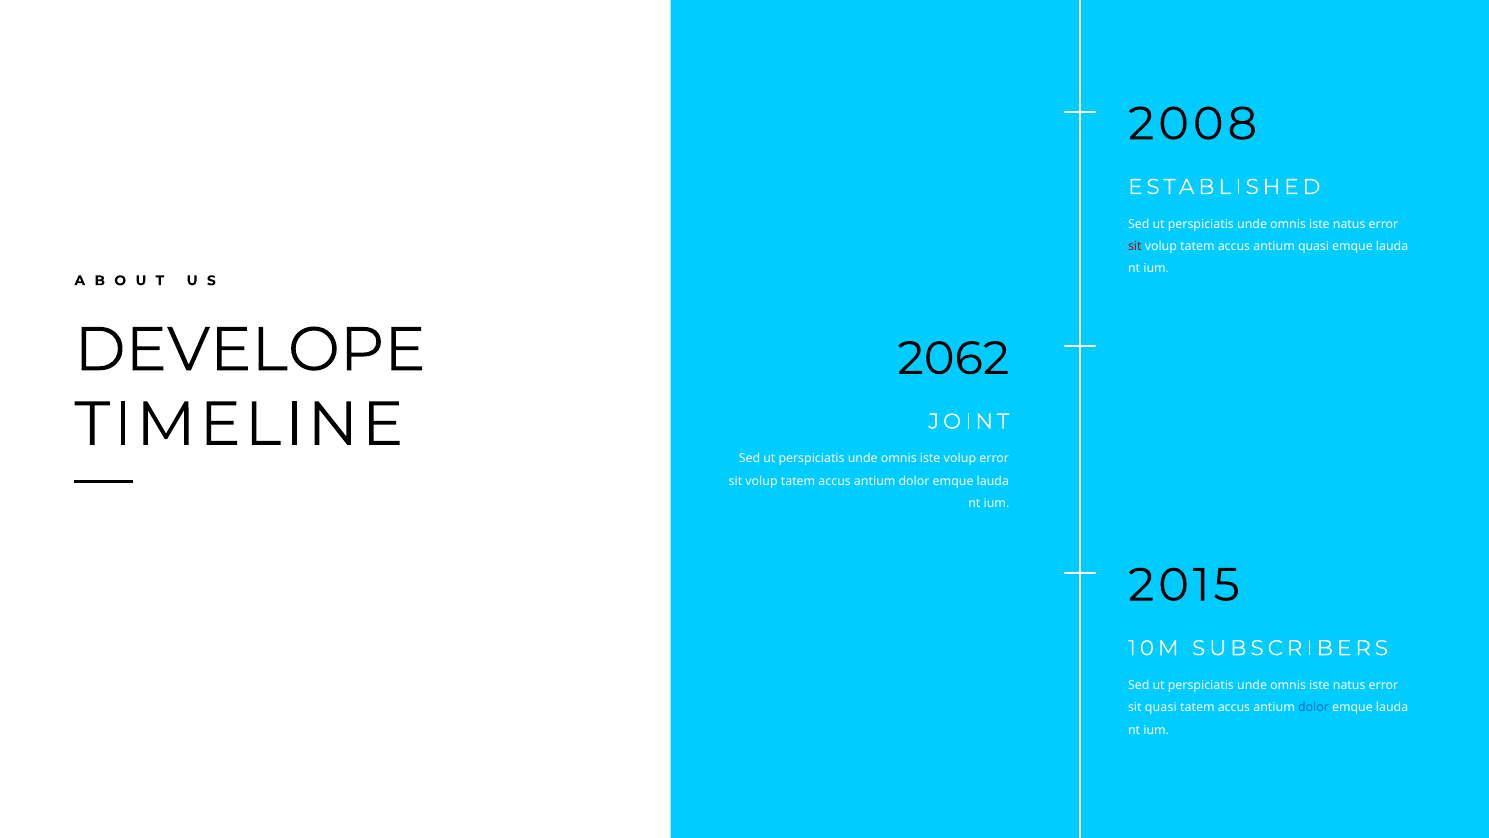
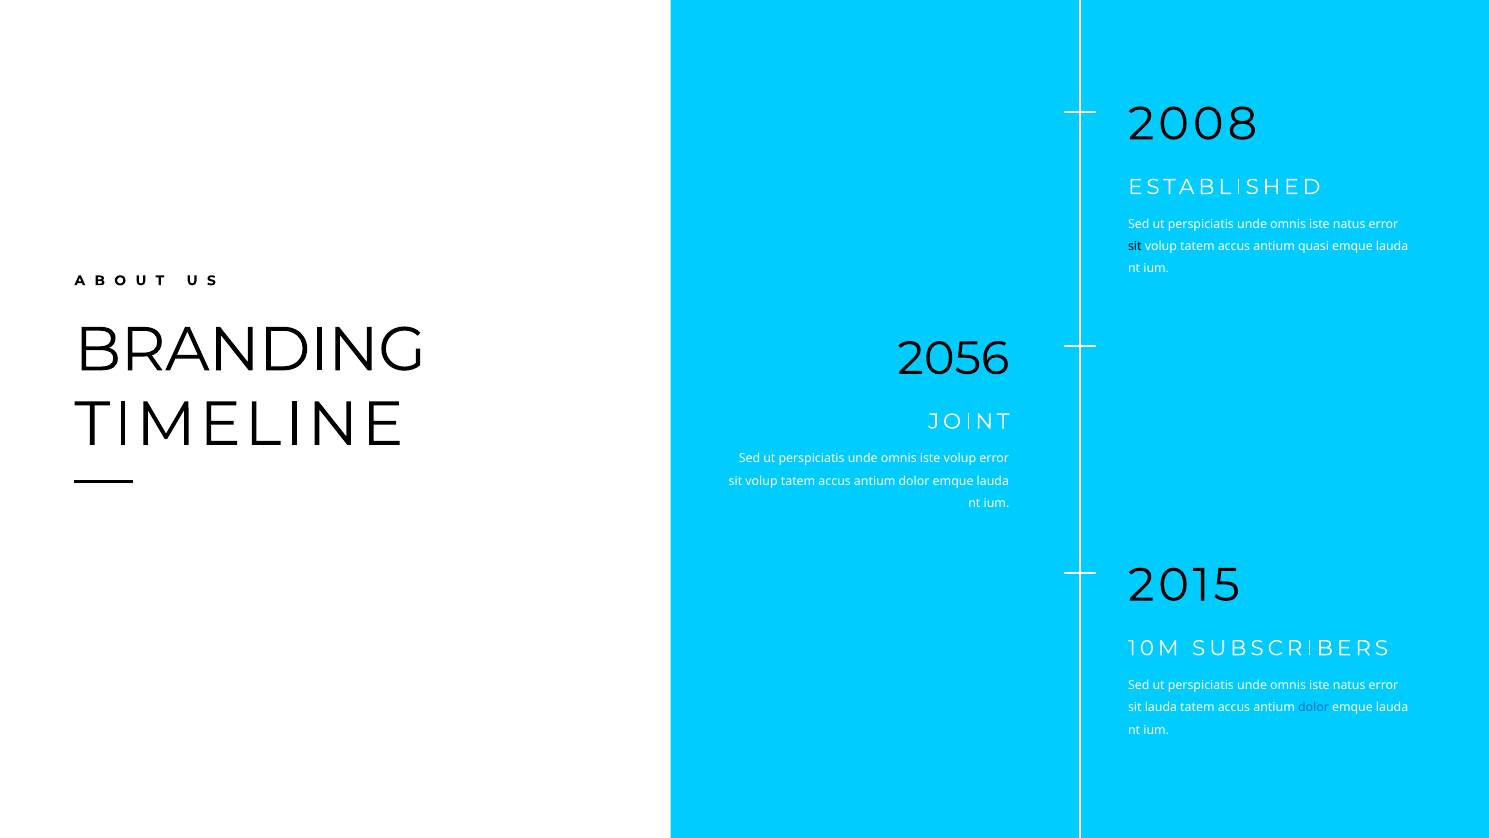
sit colour: red -> black (1135, 246)
DEVELOPE: DEVELOPE -> BRANDING (250, 350)
2062: 2062 -> 2056 (953, 358)
sit quasi: quasi -> lauda (1161, 707)
